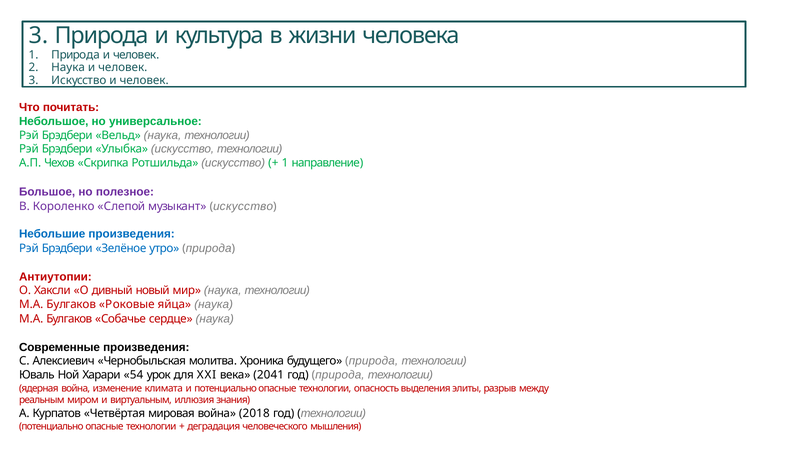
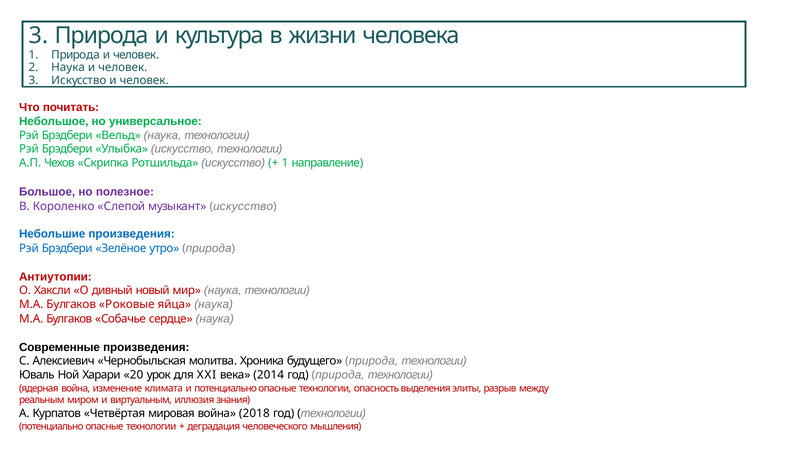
54: 54 -> 20 (133, 376)
2041: 2041 -> 2014 (269, 376)
